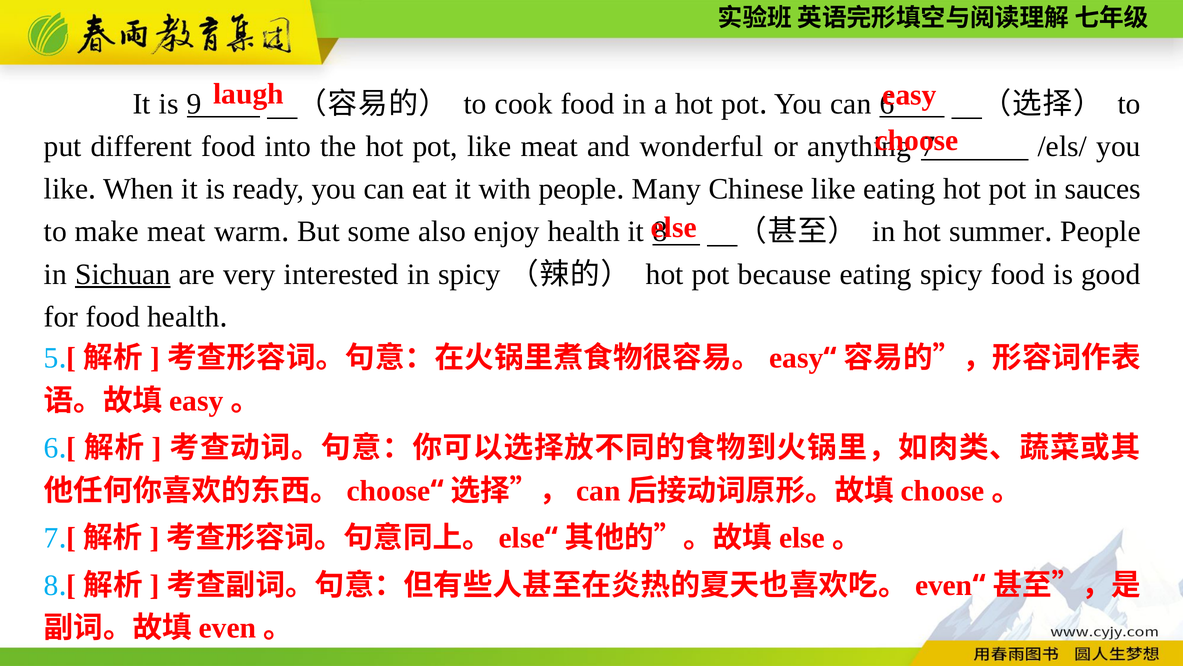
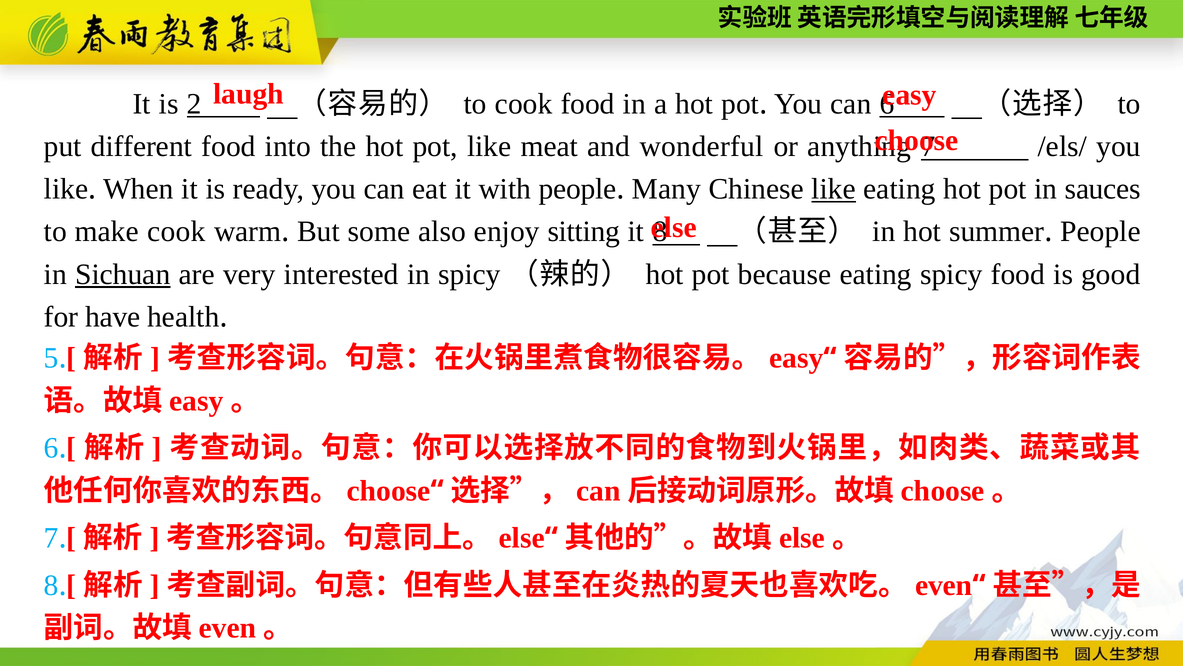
9: 9 -> 2 (194, 104)
like underline: none -> present (834, 189)
make meat: meat -> cook (176, 232)
enjoy health: health -> sitting (584, 232)
for food: food -> have (113, 317)
